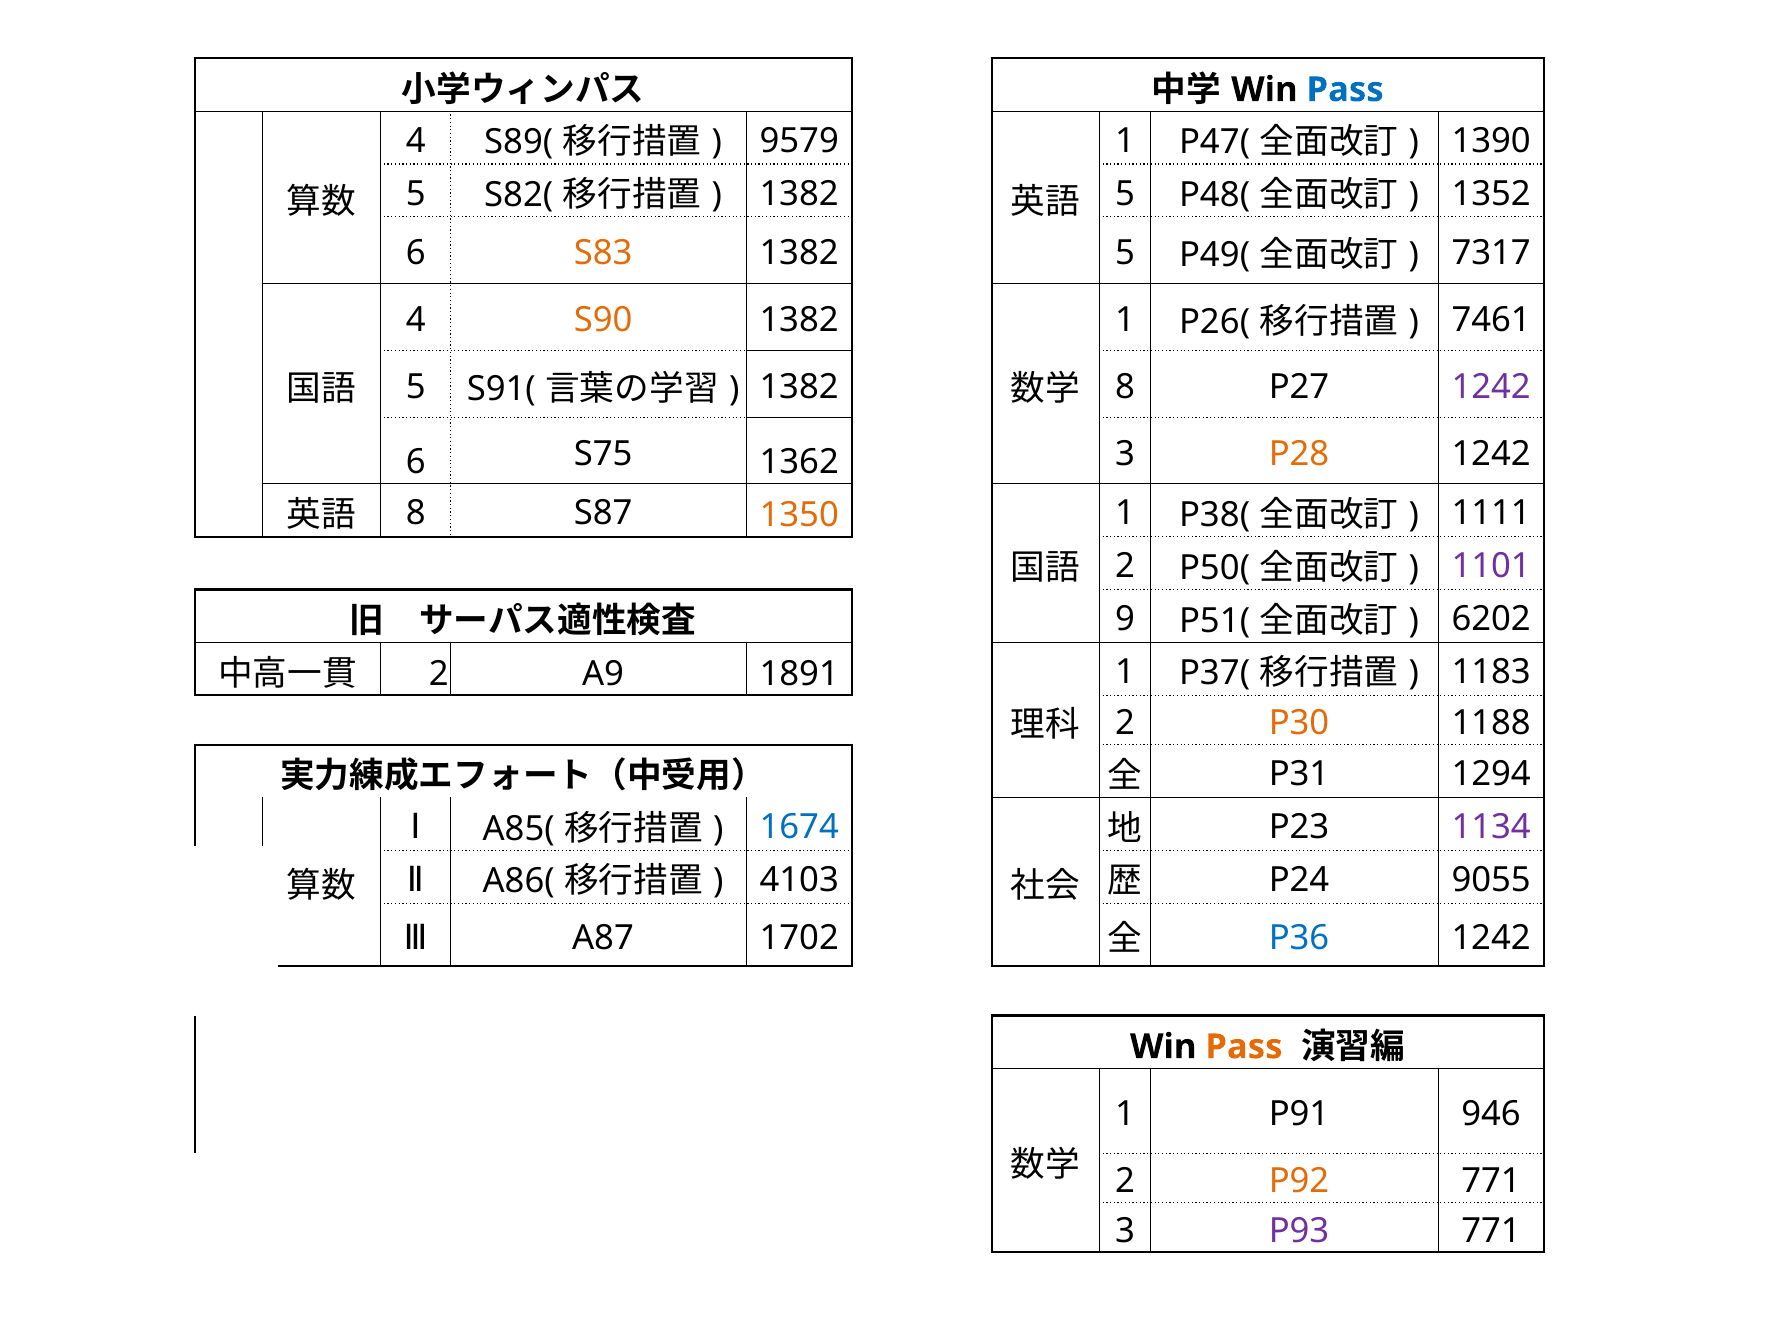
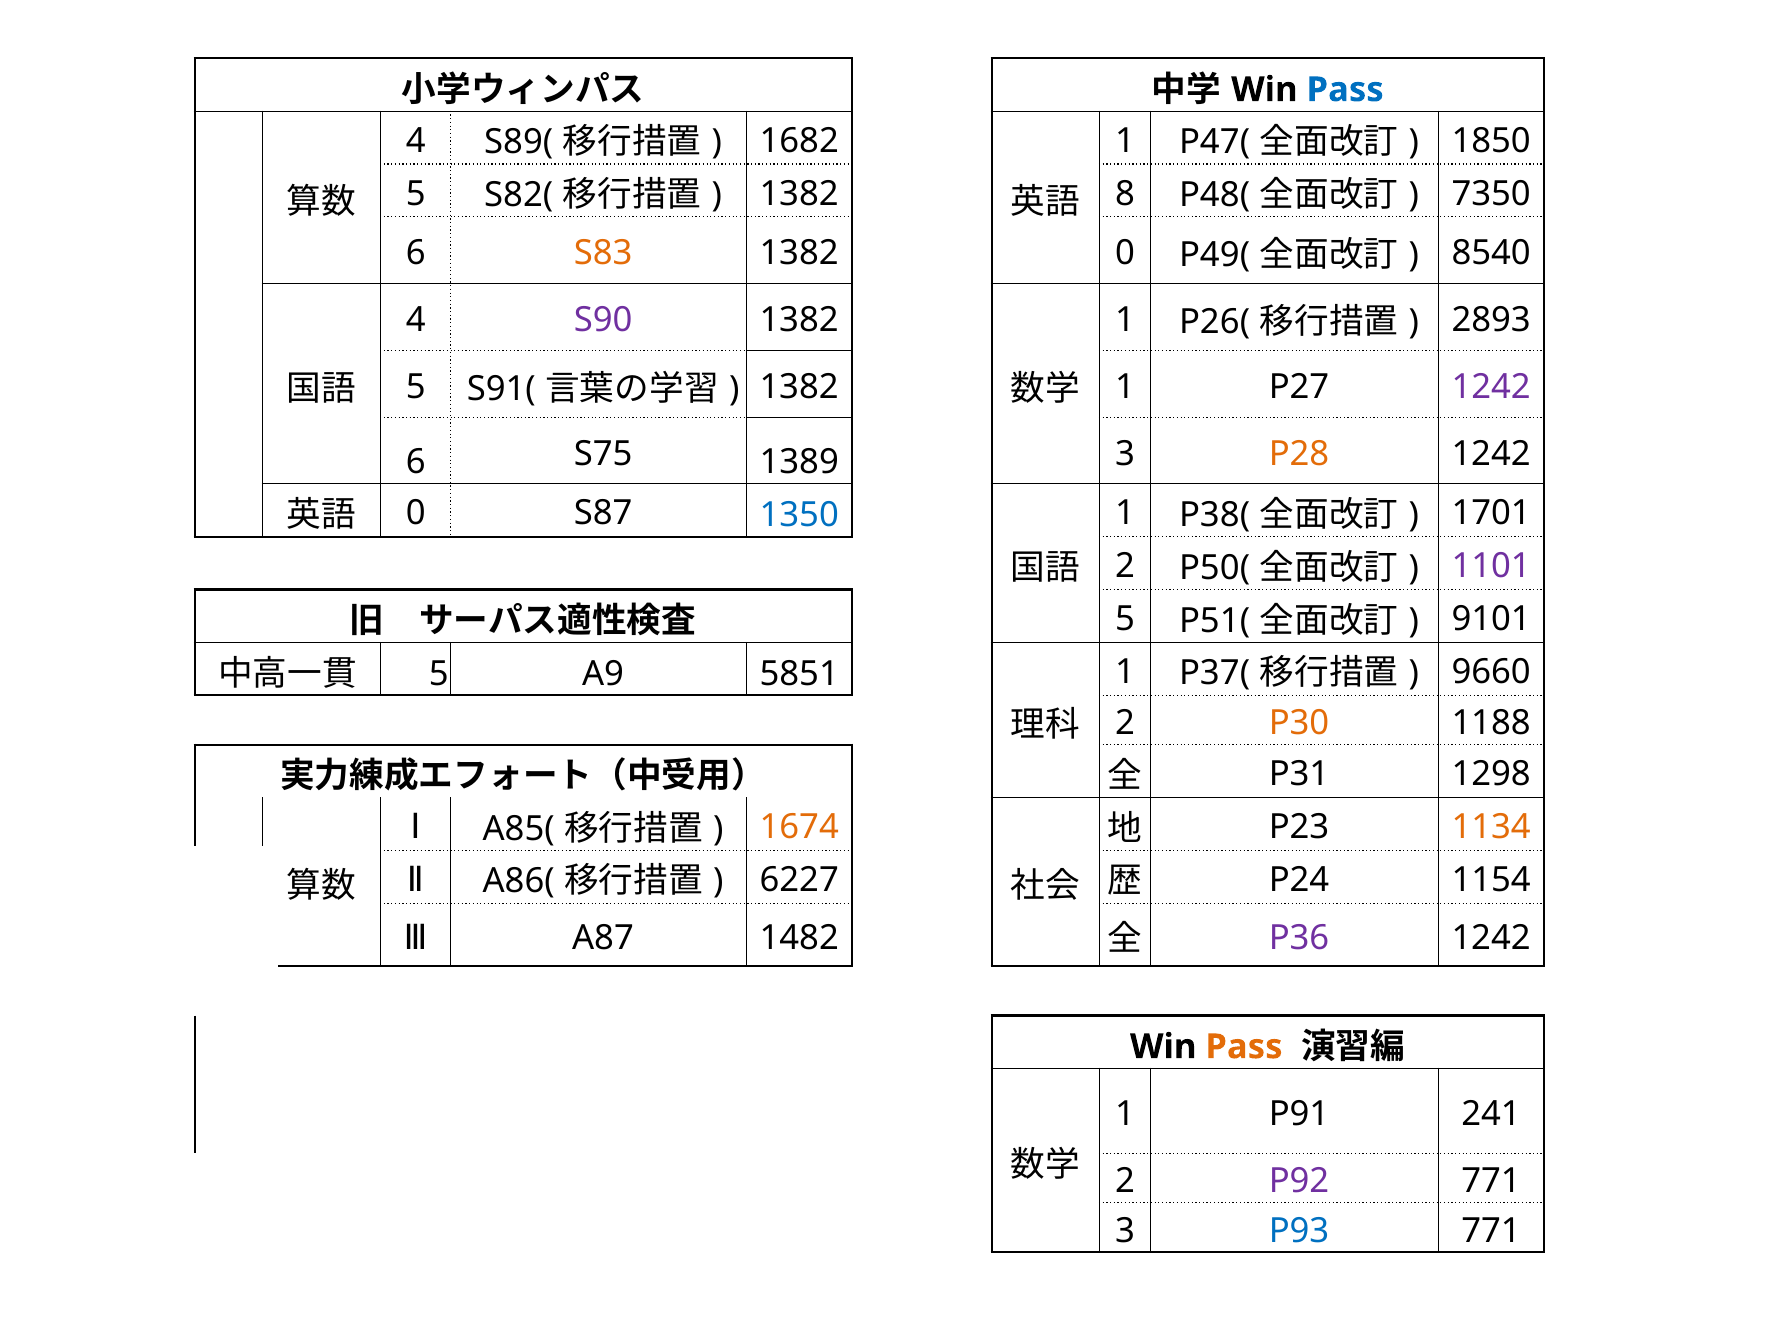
9579: 9579 -> 1682 (799, 141)
1390: 1390 -> 1850 (1491, 141)
5: 5 -> 8 (1125, 194)
1352: 1352 -> 7350 (1491, 194)
5: 5 -> 0 (1125, 253)
7317: 7317 -> 8540 (1491, 253)
S90 colour: orange -> purple (603, 320)
7461: 7461 -> 2893 (1491, 320)
1382 8: 8 -> 1 (1125, 387)
1362: 1362 -> 1389 (799, 462)
8: 8 -> 0 (416, 513)
1350 colour: orange -> blue (799, 515)
1111: 1111 -> 1701 (1491, 513)
9: 9 -> 5 (1125, 619)
6202: 6202 -> 9101 (1491, 619)
2: 2 -> 5 (439, 673)
1891: 1891 -> 5851 (799, 673)
1183: 1183 -> 9660 (1491, 672)
1294: 1294 -> 1298 (1491, 774)
1674 colour: blue -> orange (799, 827)
1134 colour: purple -> orange (1491, 827)
4103: 4103 -> 6227 (799, 880)
9055: 9055 -> 1154 (1491, 880)
1702: 1702 -> 1482 (799, 938)
P36 colour: blue -> purple (1299, 938)
946: 946 -> 241 (1491, 1114)
P92 colour: orange -> purple (1299, 1181)
P93 colour: purple -> blue (1299, 1230)
